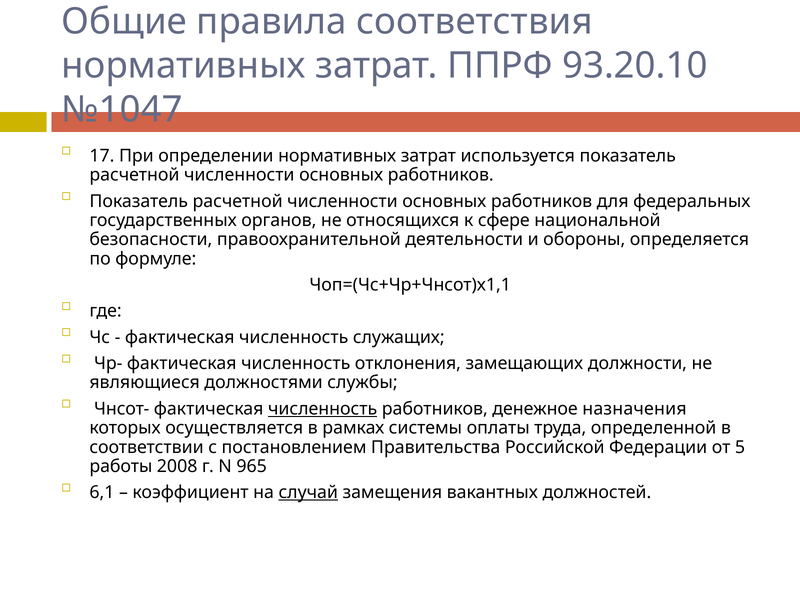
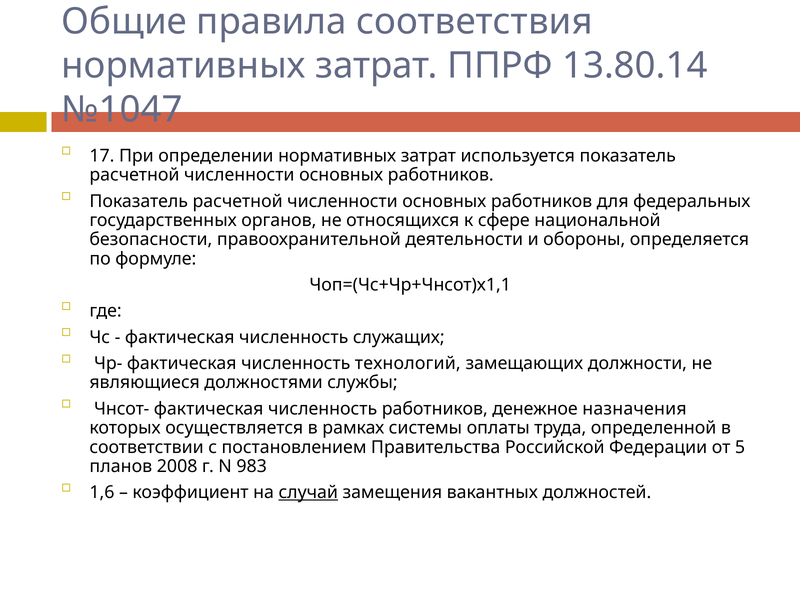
93.20.10: 93.20.10 -> 13.80.14 (635, 66)
отклонения: отклонения -> технологий (408, 363)
численность underline: present -> none (323, 409)
работы: работы -> планов (121, 466)
965: 965 -> 983 (252, 466)
6,1: 6,1 -> 1,6 (102, 493)
